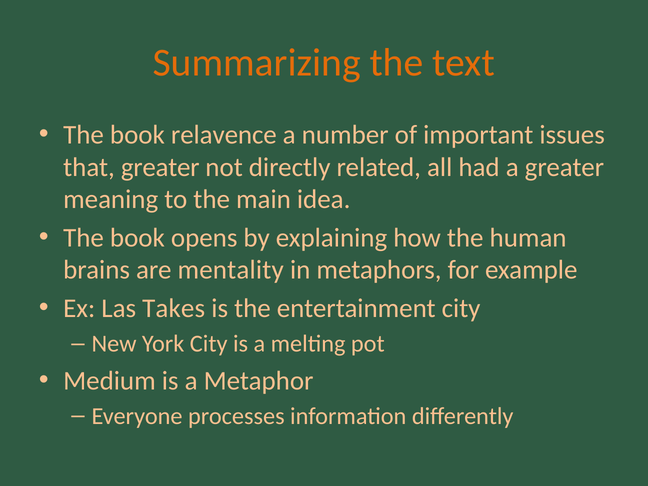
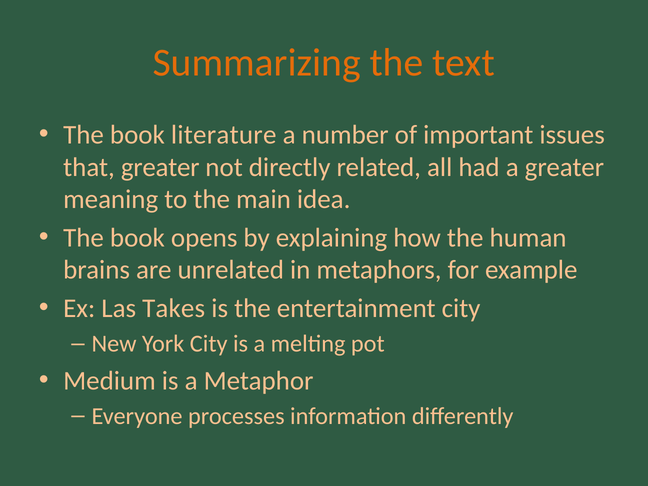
relavence: relavence -> literature (224, 135)
mentality: mentality -> unrelated (231, 270)
